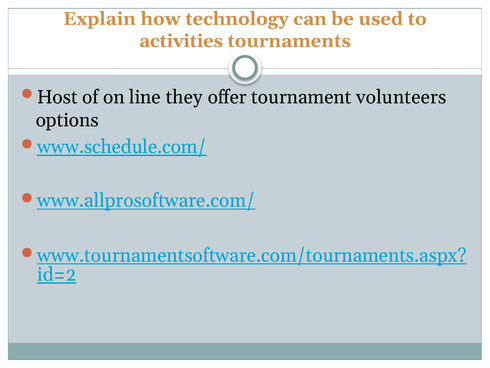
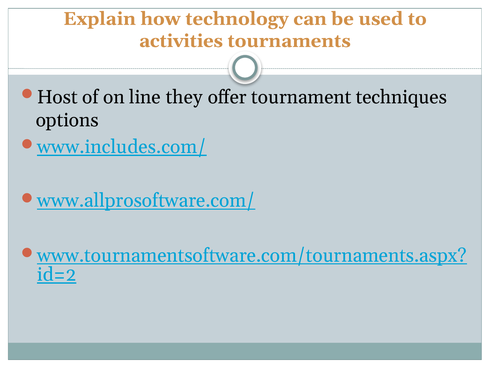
volunteers: volunteers -> techniques (401, 97)
www.schedule.com/: www.schedule.com/ -> www.includes.com/ (122, 147)
